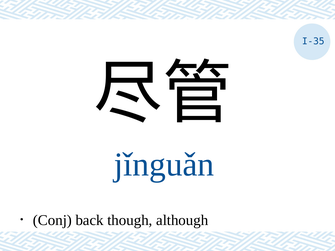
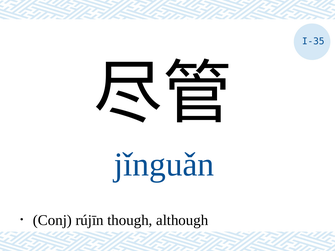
back: back -> rújīn (90, 220)
